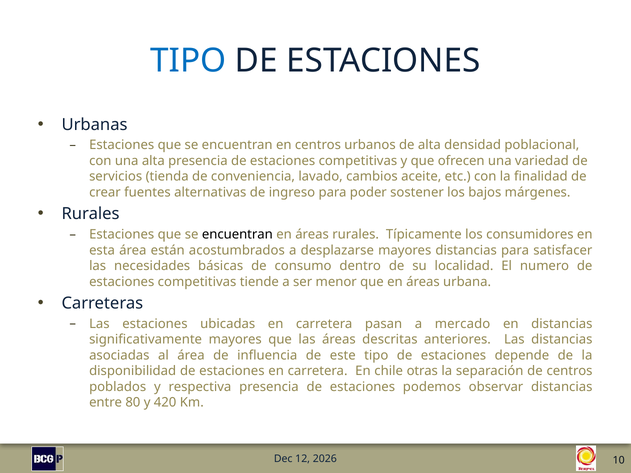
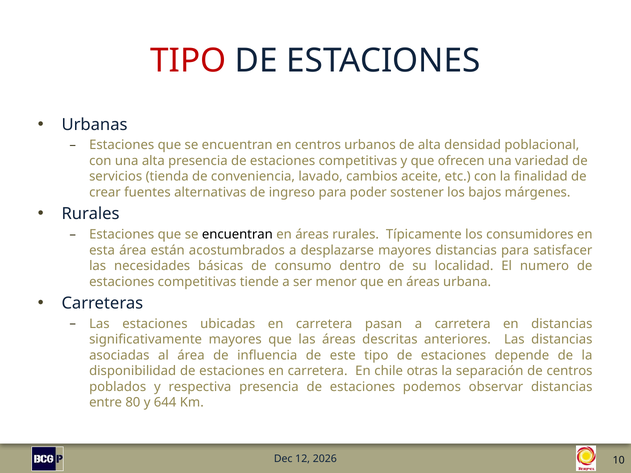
TIPO colour: blue -> red (188, 61)
a mercado: mercado -> carretera (463, 324)
420: 420 -> 644 (165, 403)
